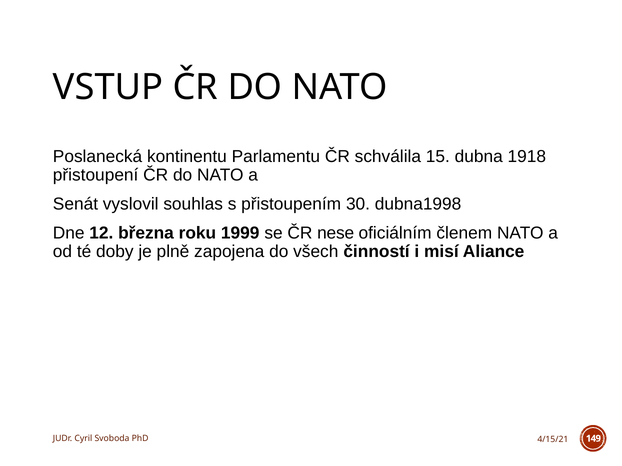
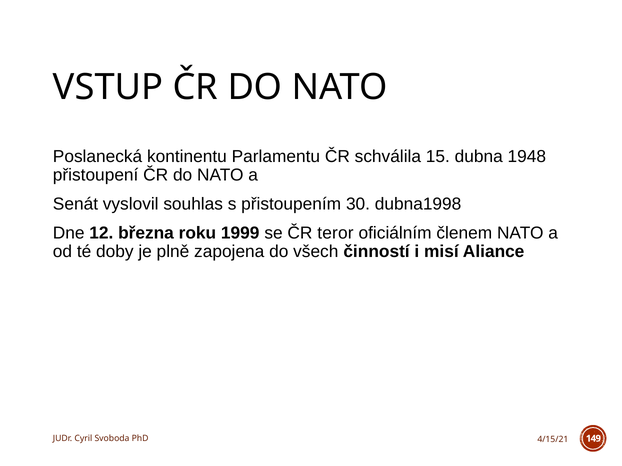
1918: 1918 -> 1948 (527, 157)
nese: nese -> teror (335, 233)
